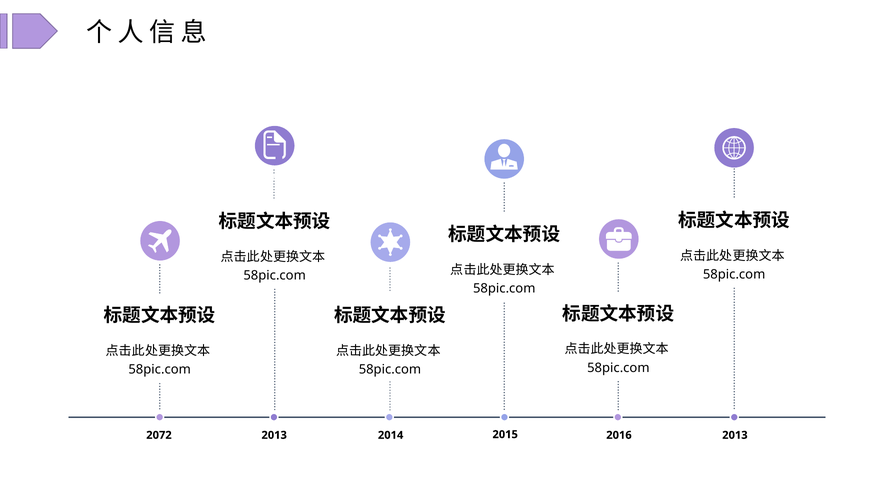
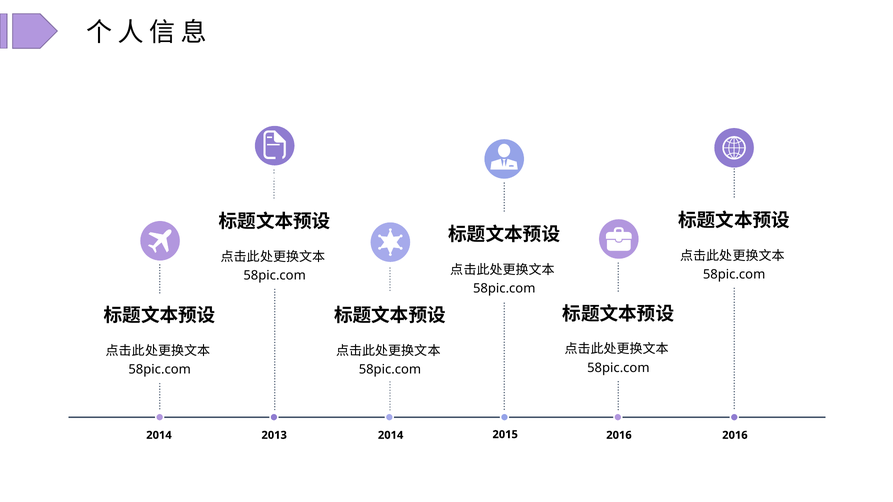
2072: 2072 -> 2014 (159, 435)
2013: 2013 -> 2016 (735, 435)
